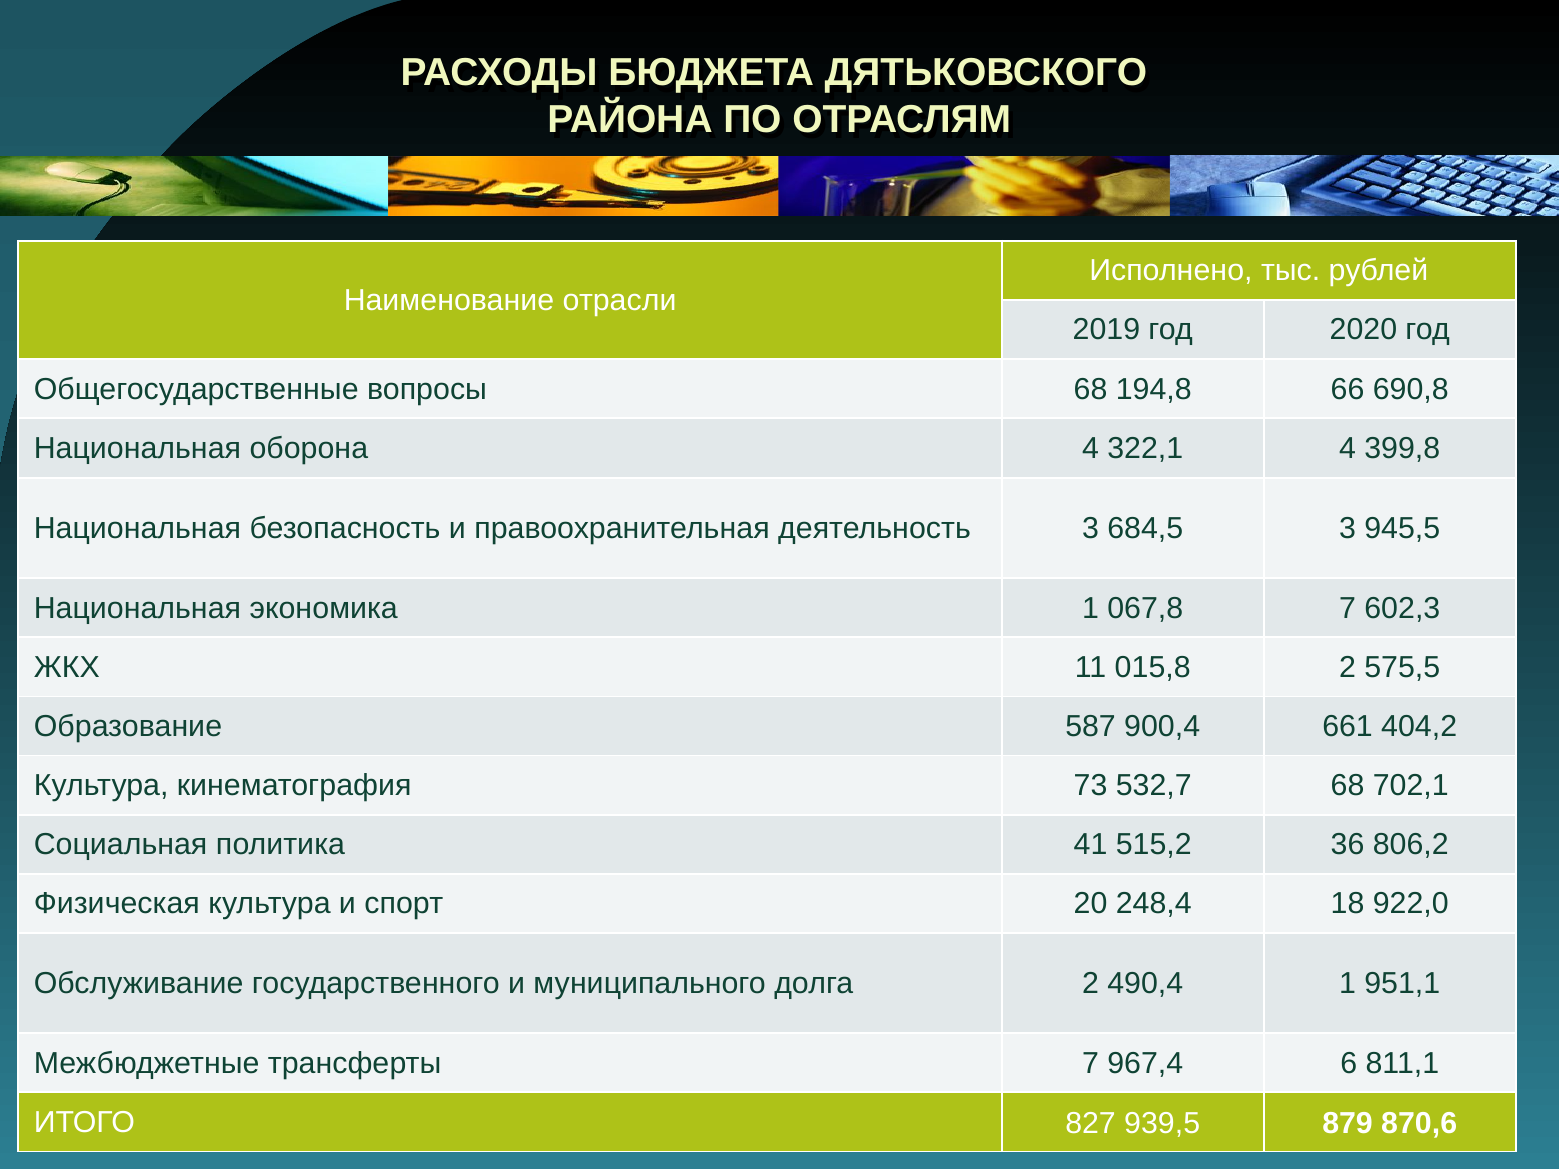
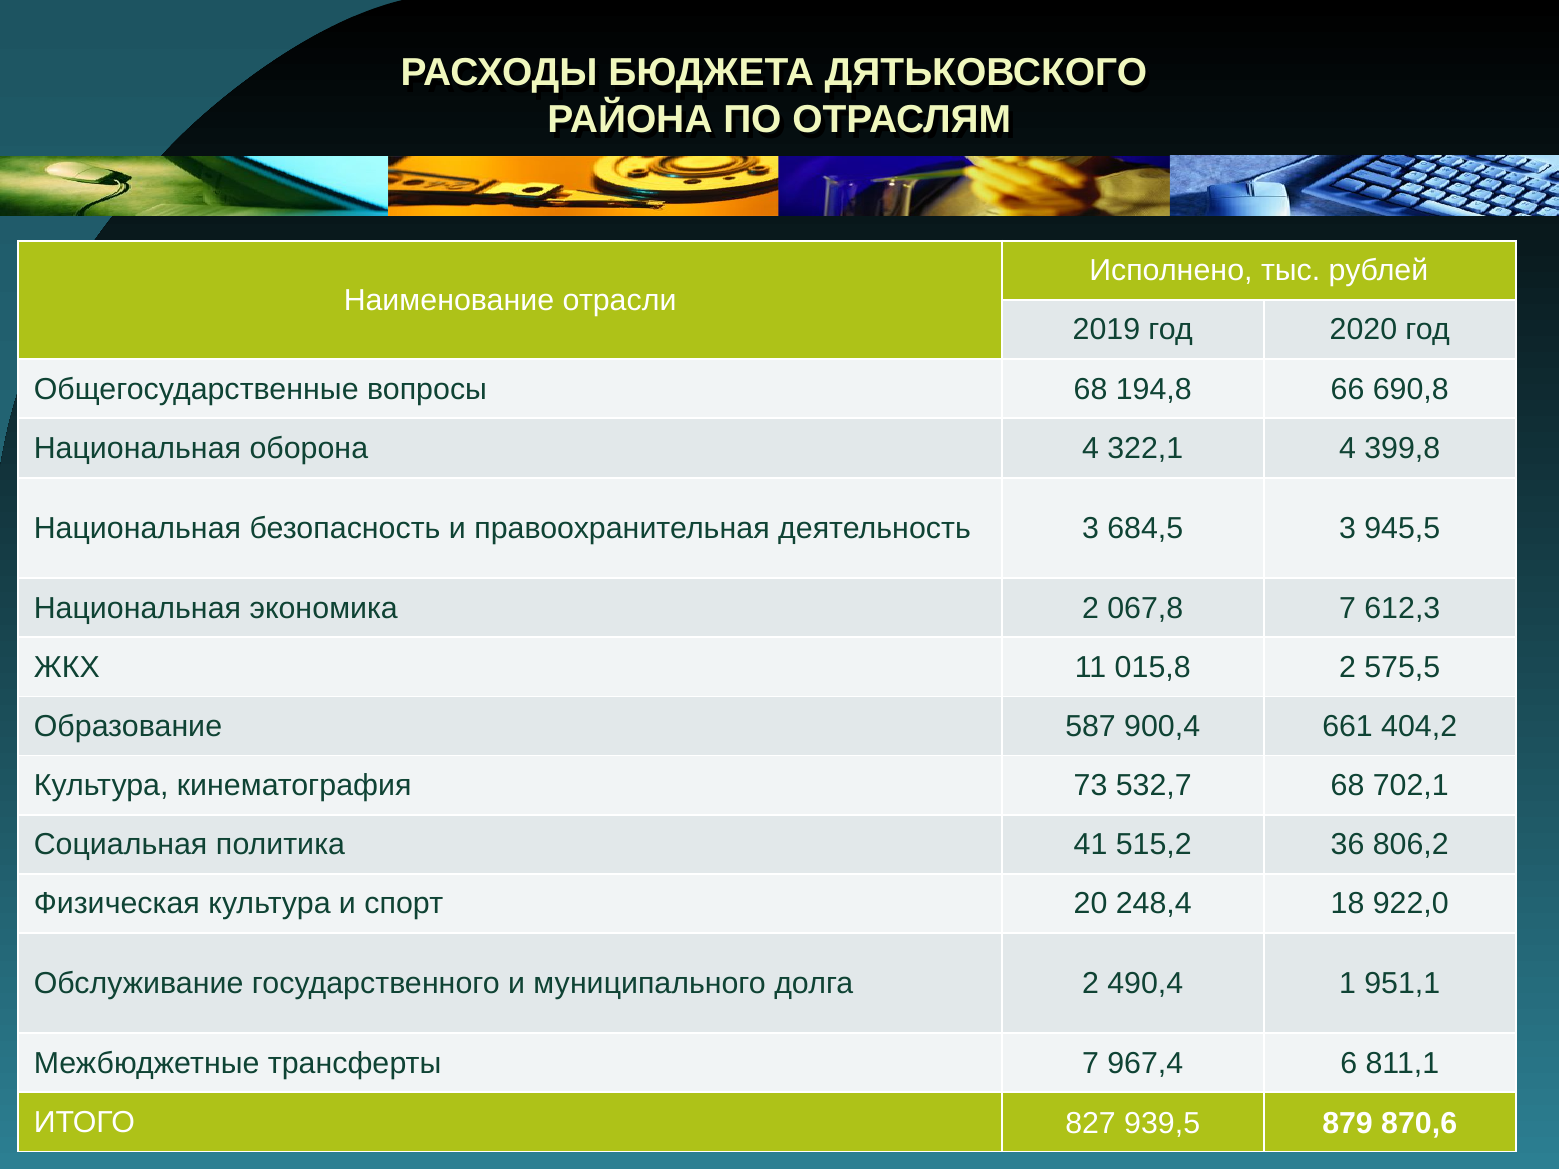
экономика 1: 1 -> 2 (1091, 608)
602,3: 602,3 -> 612,3 (1402, 608)
